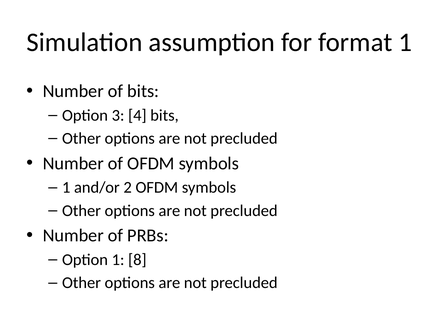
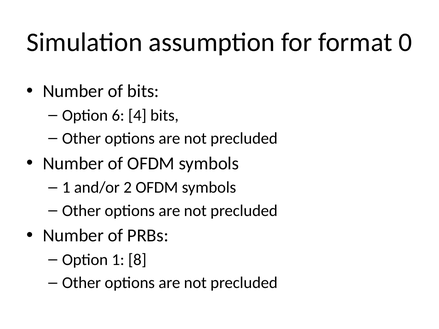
format 1: 1 -> 0 (405, 42)
3: 3 -> 6 (118, 115)
